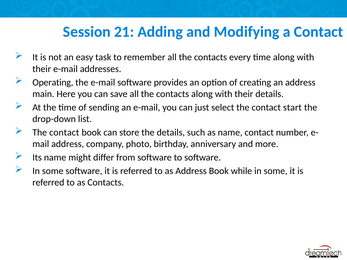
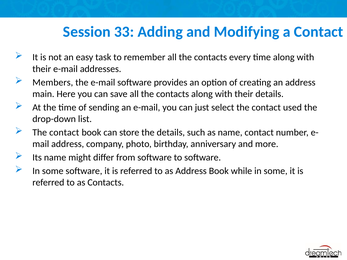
21: 21 -> 33 (124, 32)
Operating: Operating -> Members (53, 82)
start: start -> used (292, 107)
